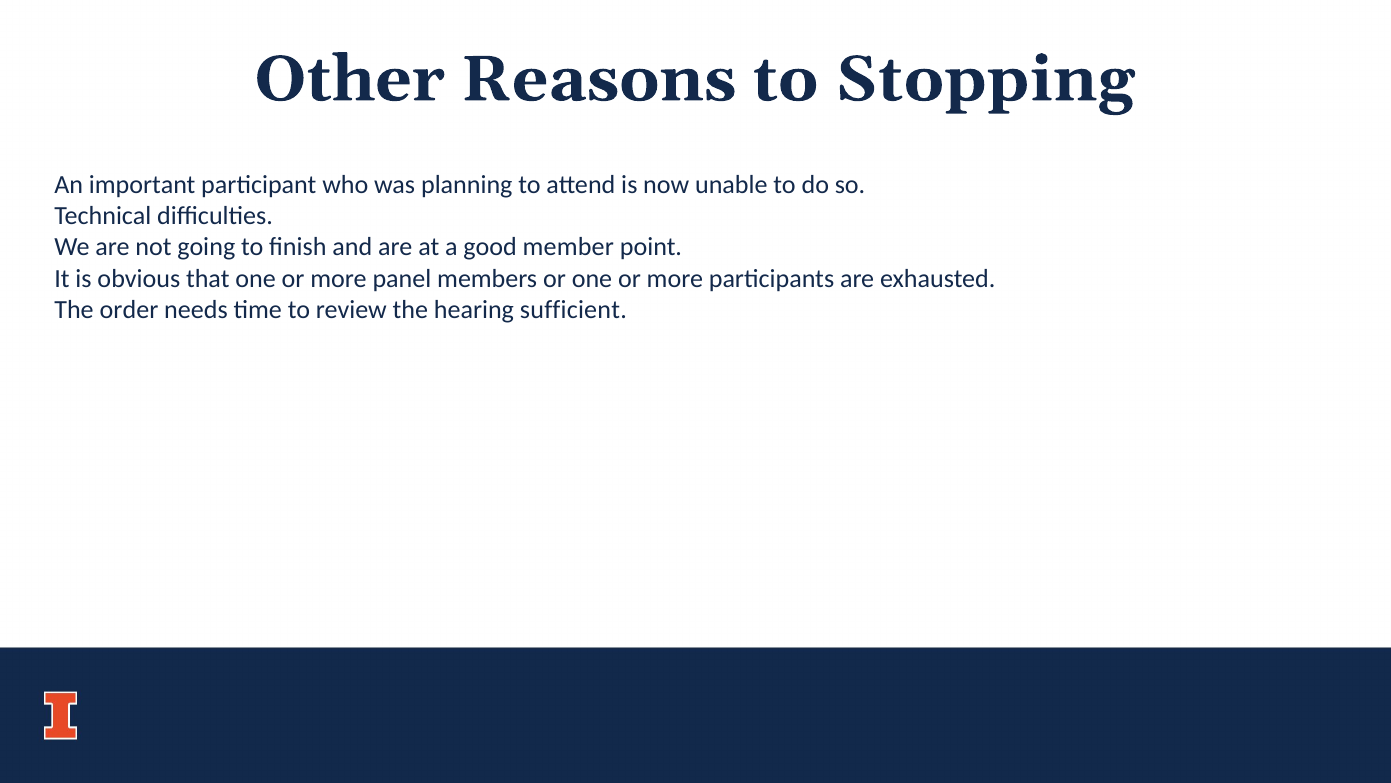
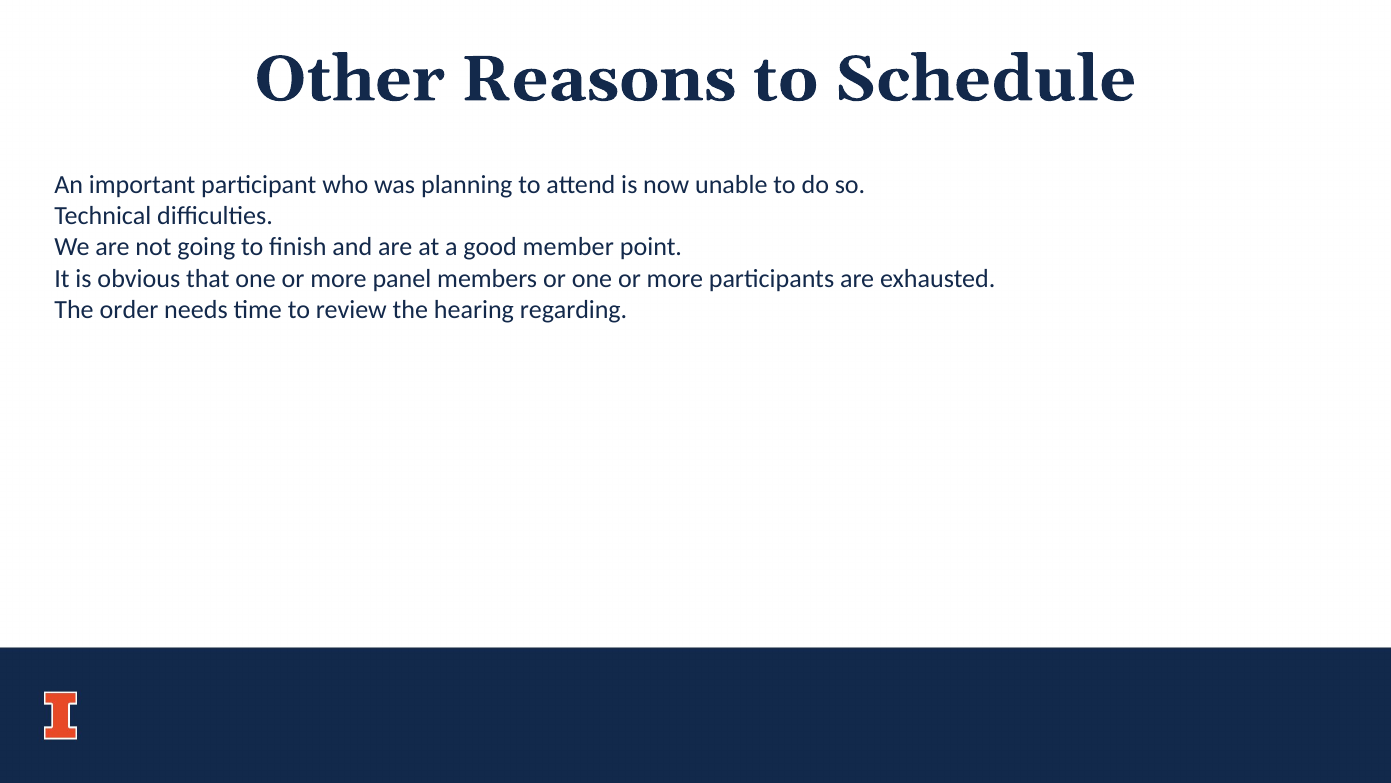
Stopping: Stopping -> Schedule (985, 79)
sufficient: sufficient -> regarding (574, 310)
